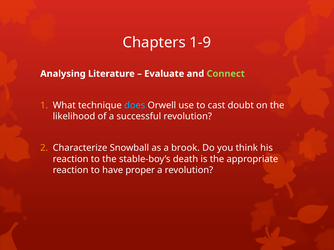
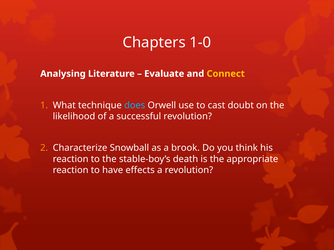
1-9: 1-9 -> 1-0 (200, 43)
Connect colour: light green -> yellow (226, 74)
proper: proper -> effects (140, 170)
